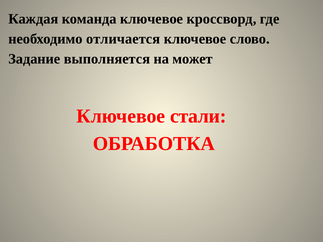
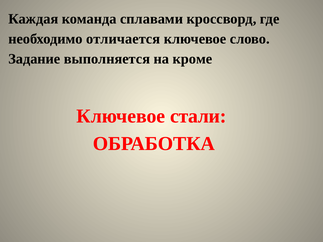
команда ключевое: ключевое -> сплавами (152, 19)
может: может -> кроме (193, 59)
